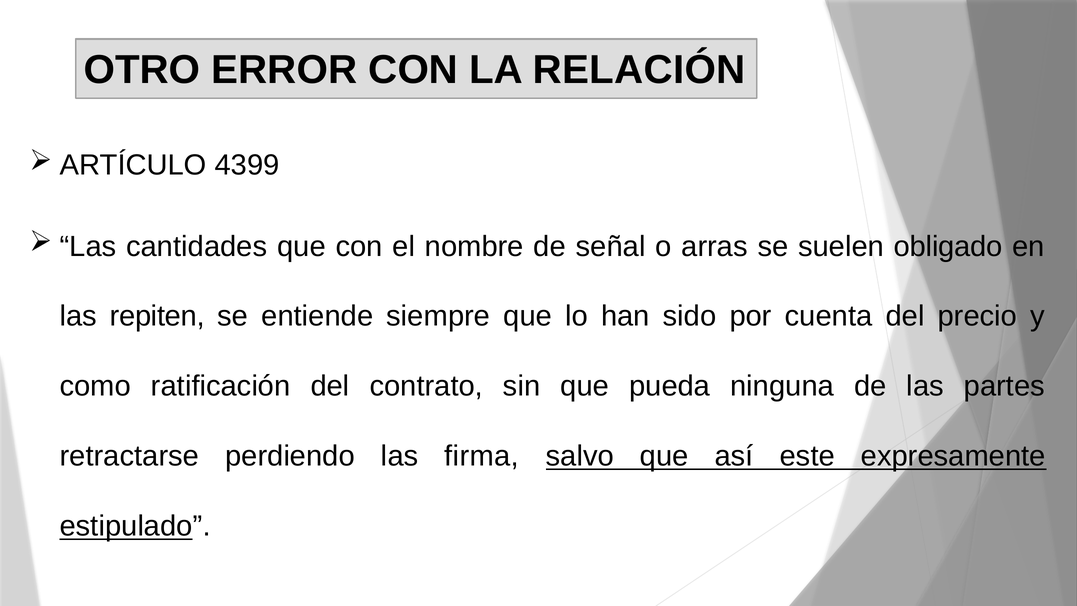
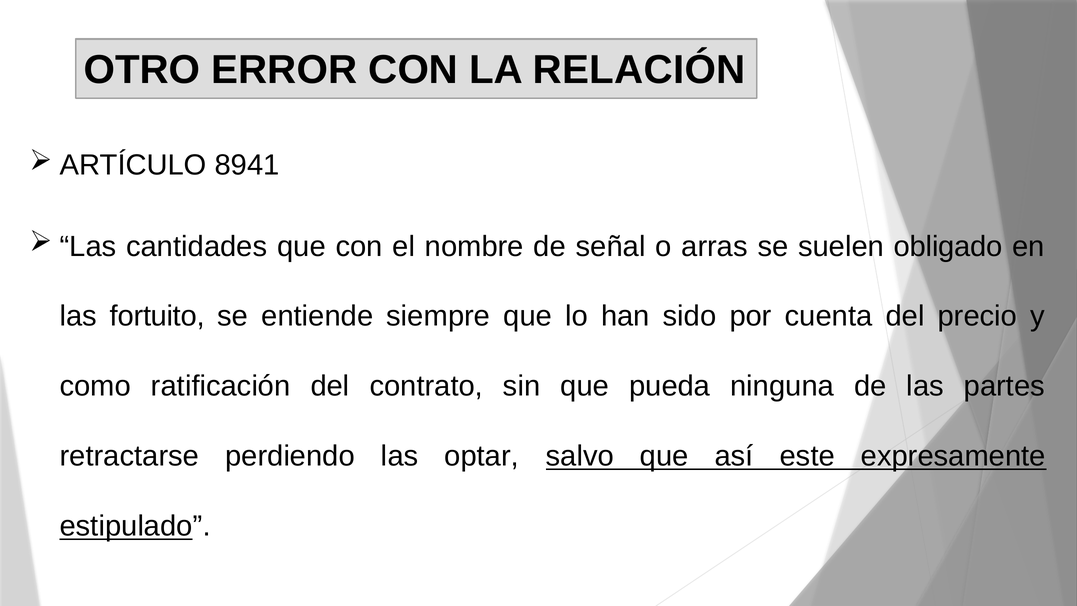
4399: 4399 -> 8941 (247, 165)
repiten: repiten -> fortuito (157, 316)
firma: firma -> optar (482, 456)
